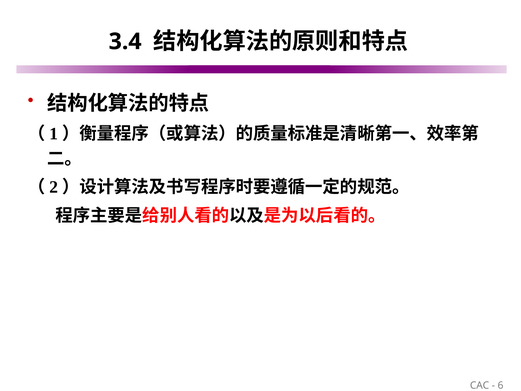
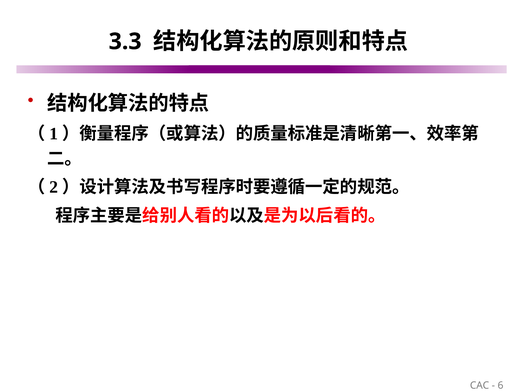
3.4: 3.4 -> 3.3 (125, 41)
